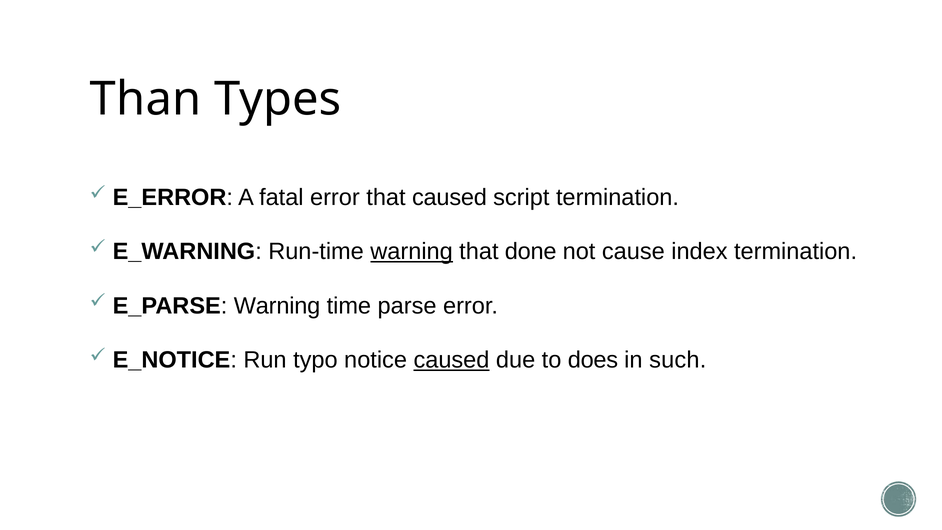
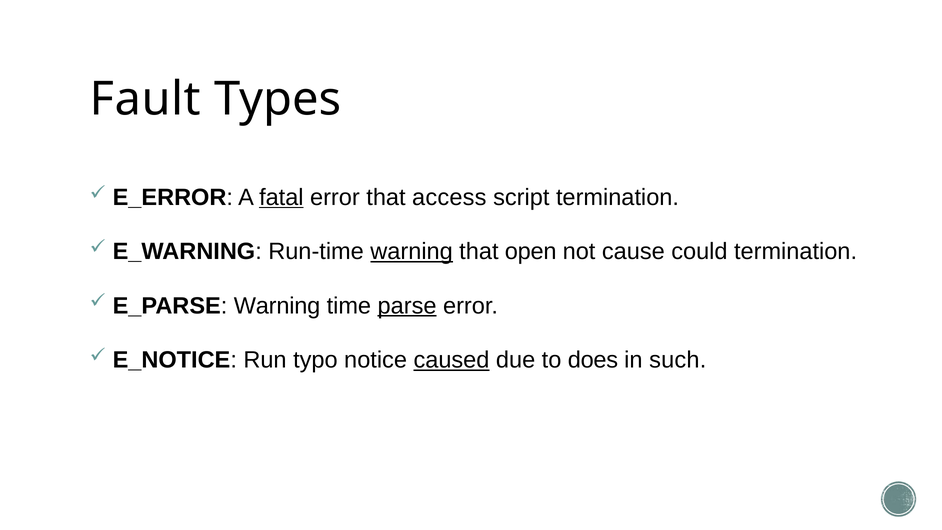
Than: Than -> Fault (145, 99)
fatal underline: none -> present (281, 197)
that caused: caused -> access (449, 197)
done: done -> open (531, 252)
index: index -> could (699, 252)
parse underline: none -> present (407, 306)
